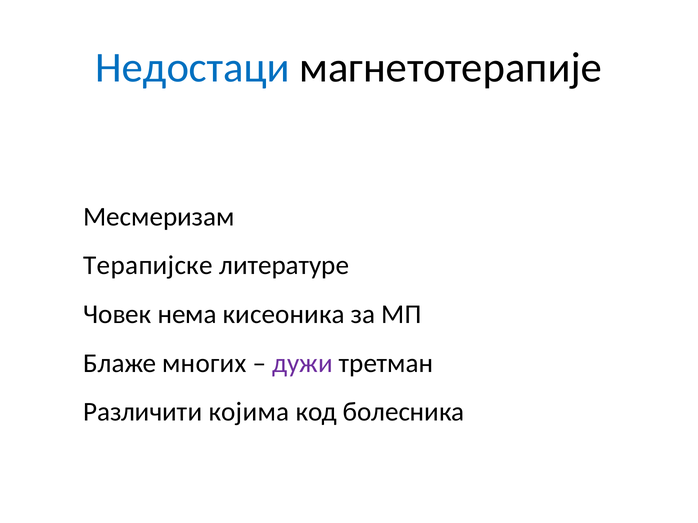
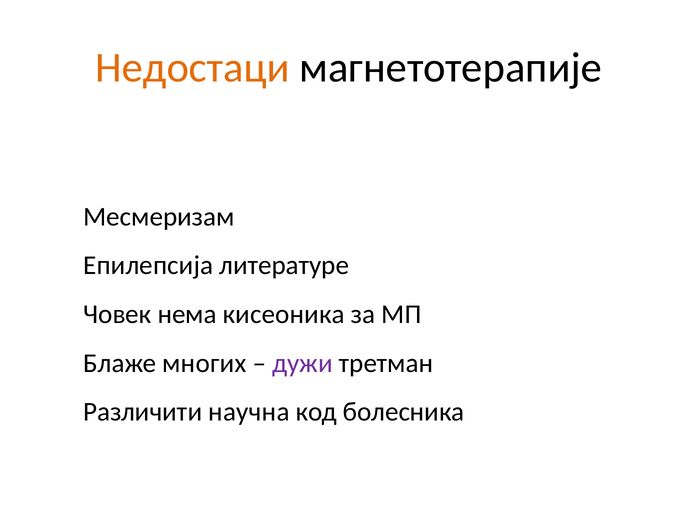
Недостаци colour: blue -> orange (192, 68)
Терапијске: Терапијске -> Епилепсија (148, 266)
којима: којима -> научна (249, 412)
